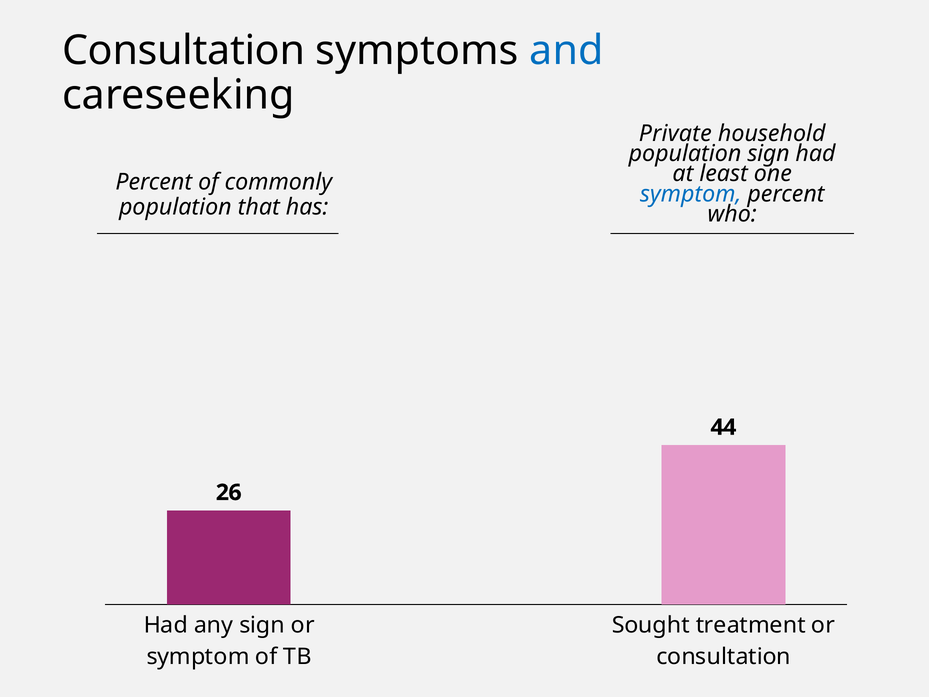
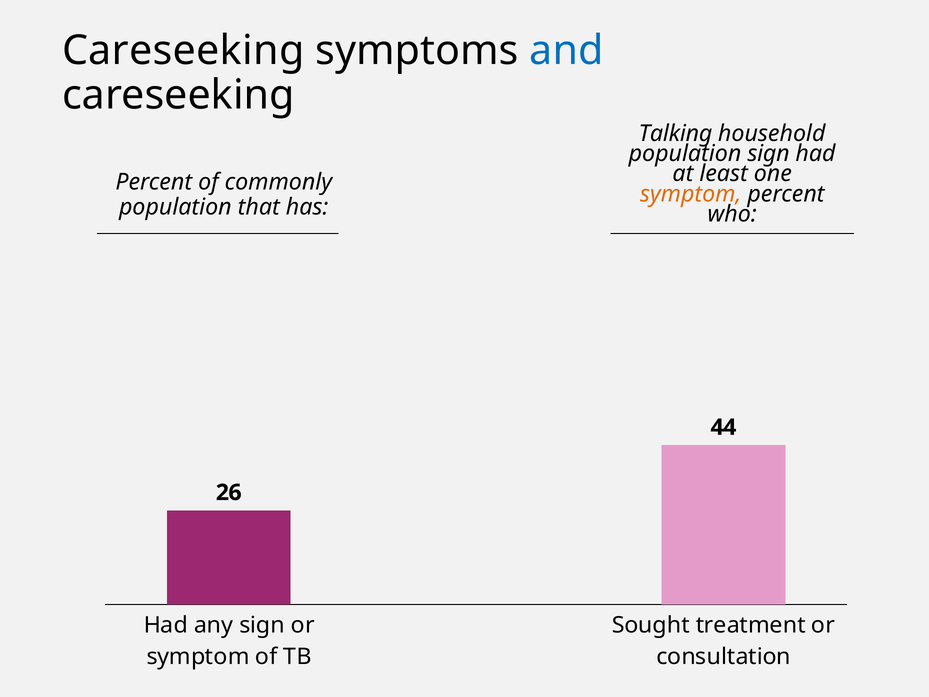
Consultation: Consultation -> Careseeking (183, 51)
Private: Private -> Talking (675, 134)
symptom colour: blue -> orange (691, 194)
